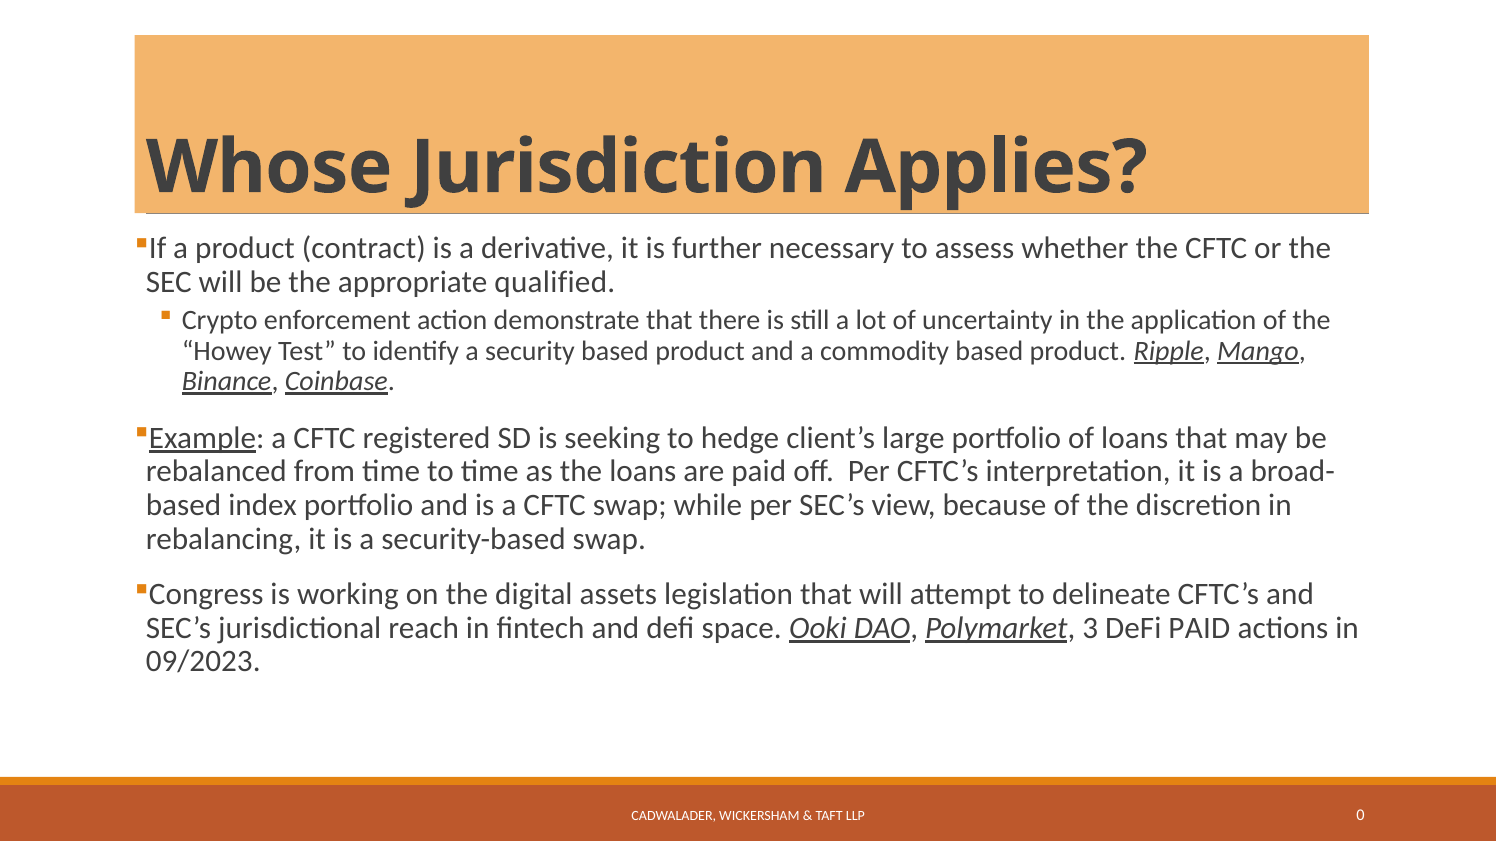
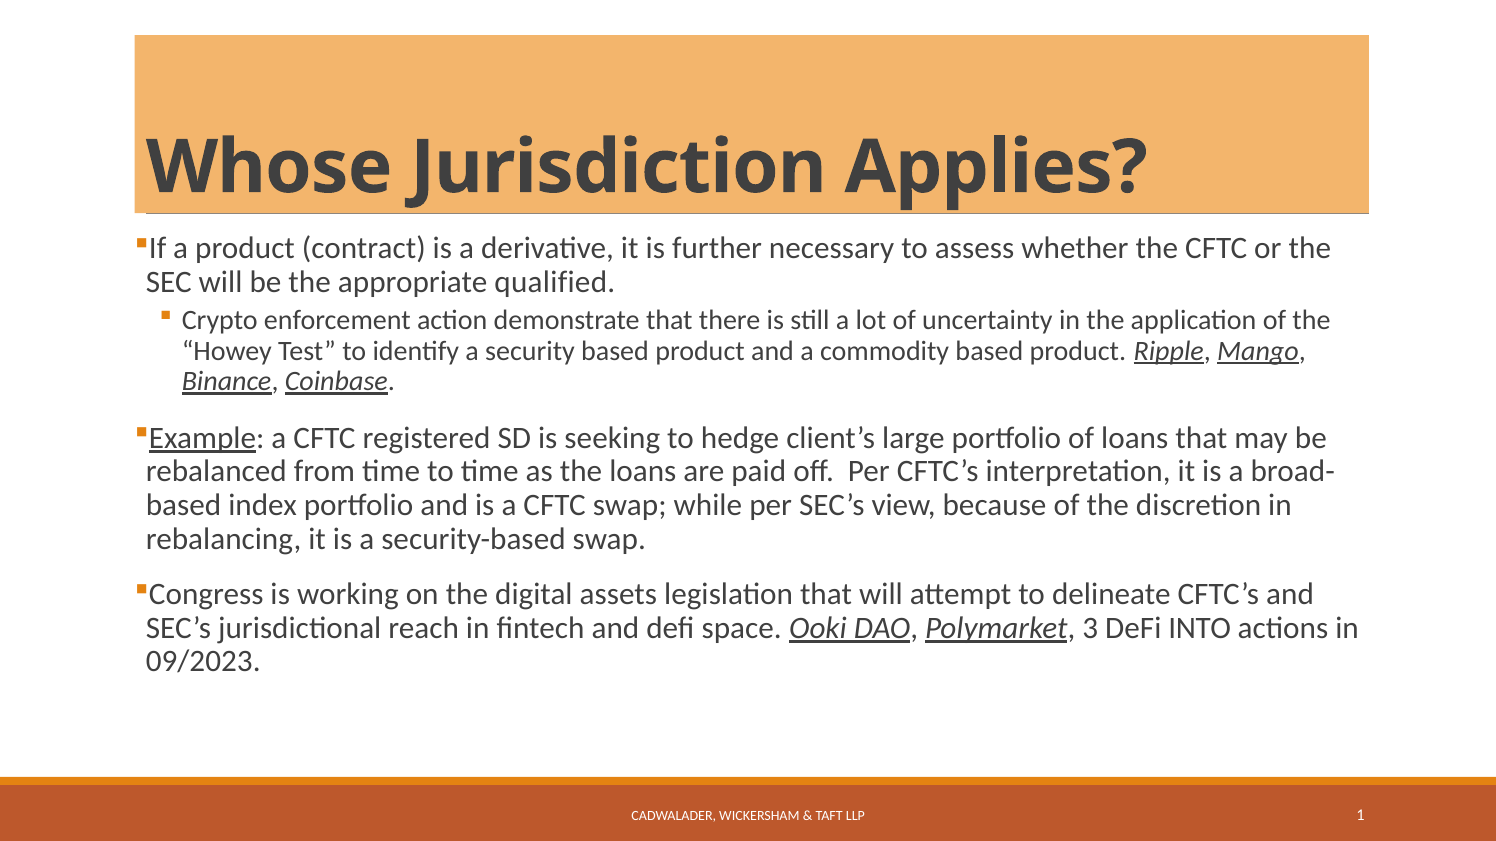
DeFi PAID: PAID -> INTO (1200, 628)
0: 0 -> 1 (1361, 816)
